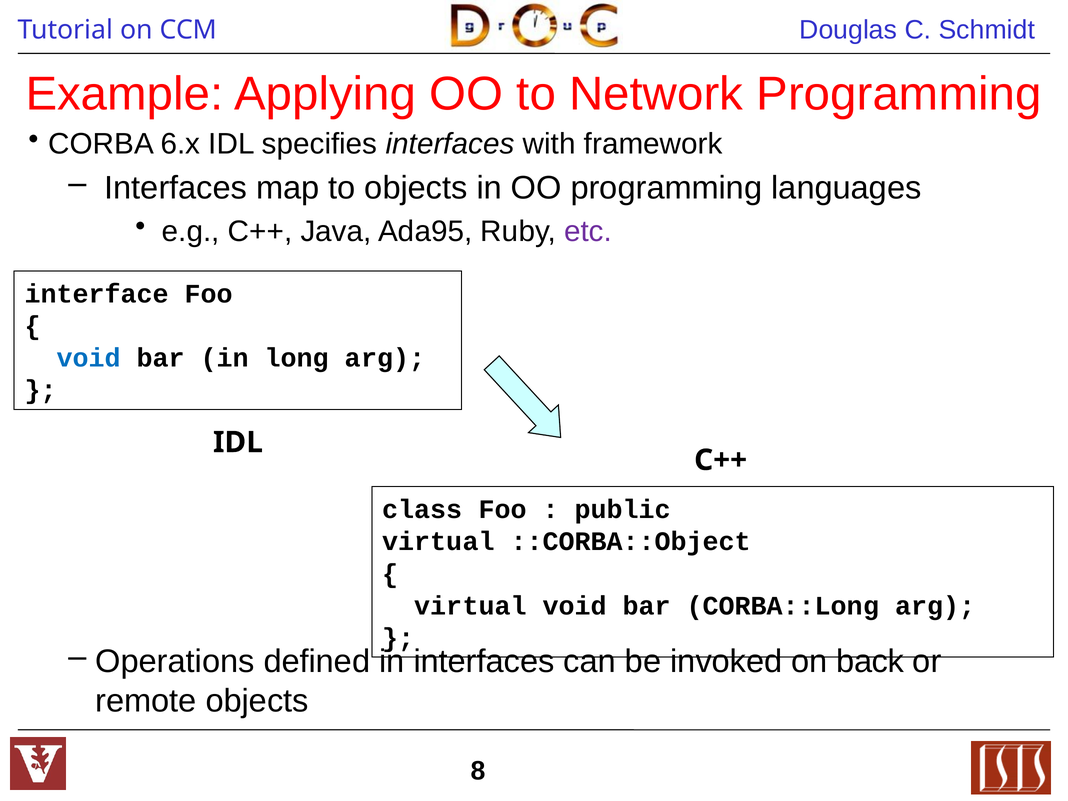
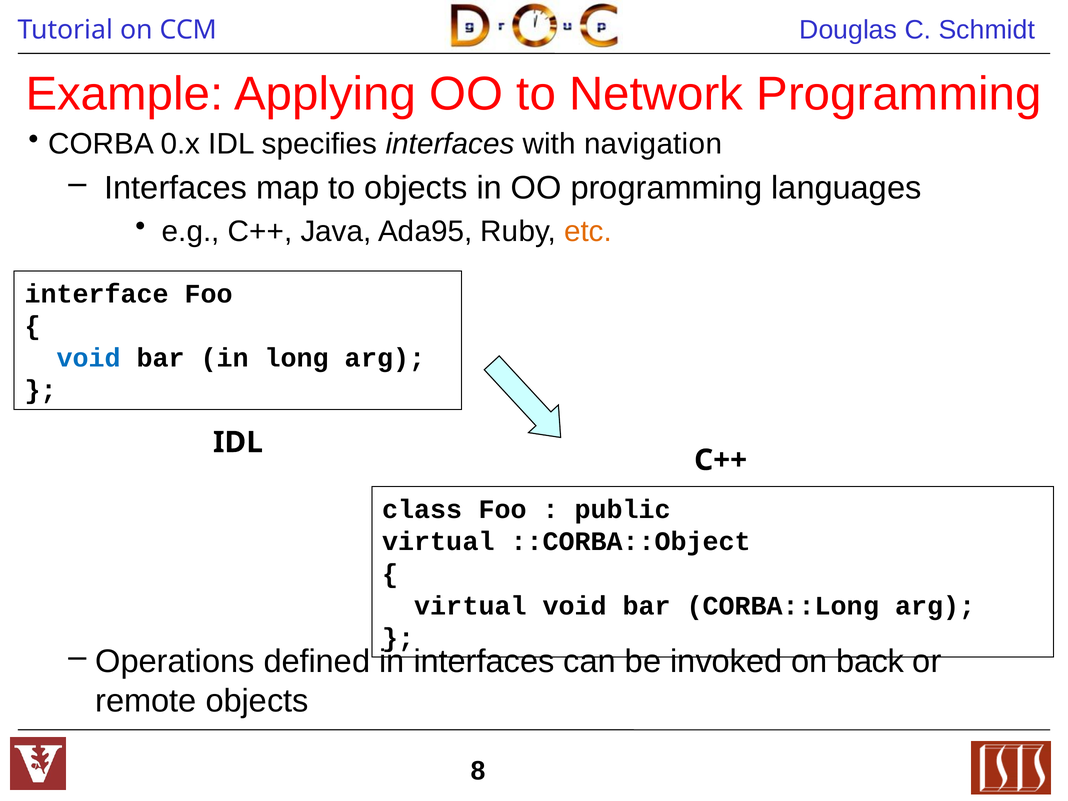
6.x: 6.x -> 0.x (180, 144)
framework: framework -> navigation (653, 144)
etc colour: purple -> orange (588, 231)
